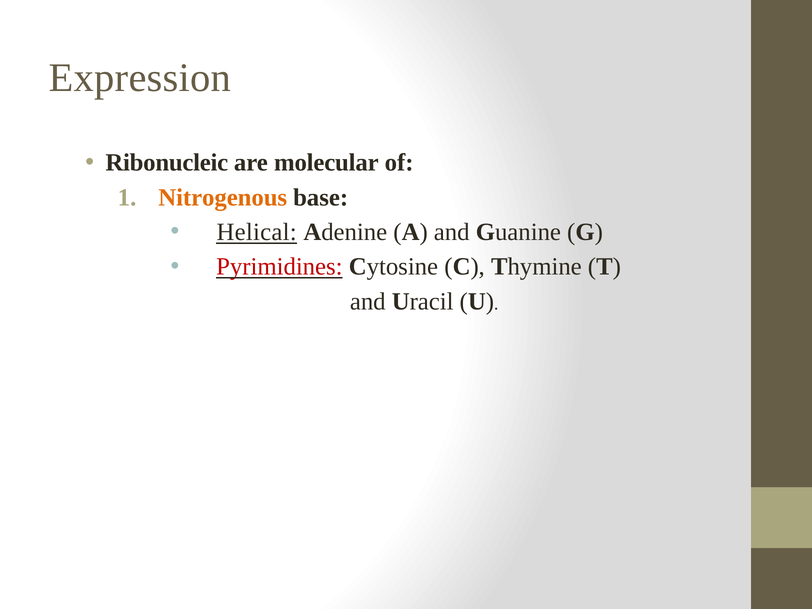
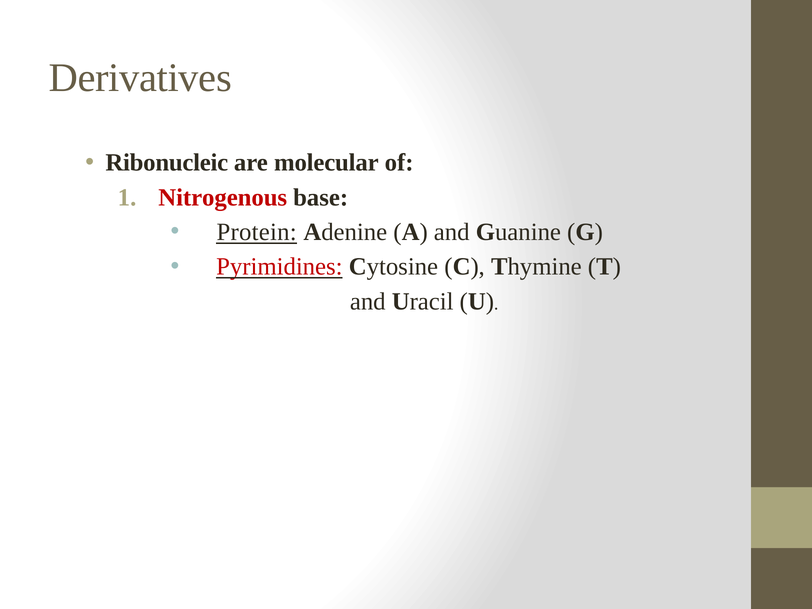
Expression: Expression -> Derivatives (140, 78)
Nitrogenous colour: orange -> red (223, 197)
Helical: Helical -> Protein (257, 232)
